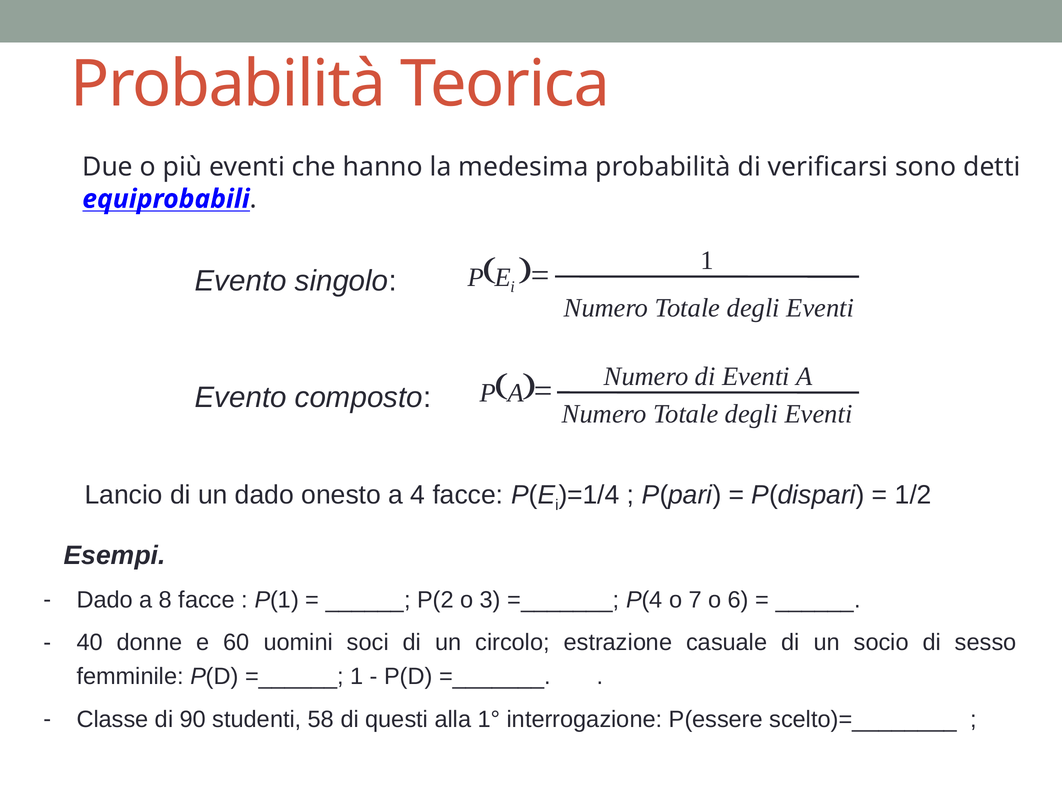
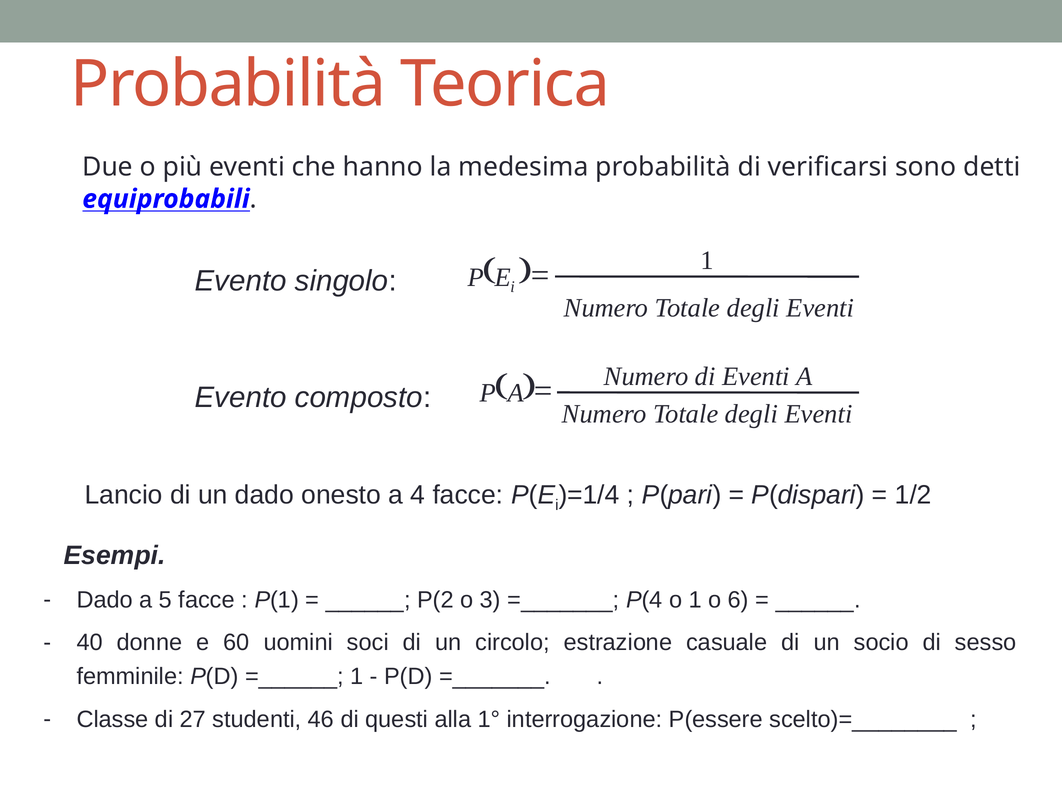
8: 8 -> 5 (165, 599)
o 7: 7 -> 1 (695, 599)
90: 90 -> 27 (193, 719)
58: 58 -> 46 (321, 719)
